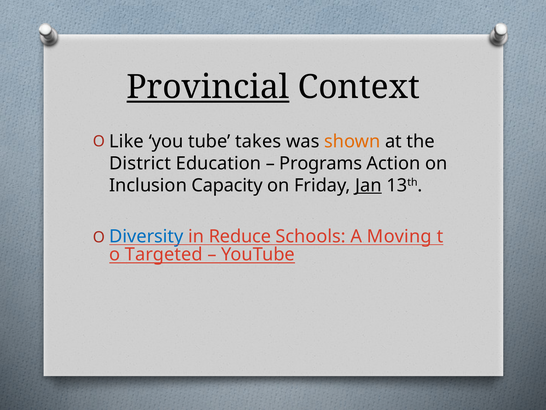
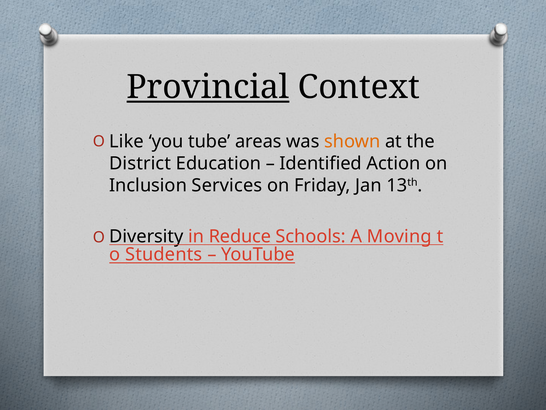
takes: takes -> areas (258, 141)
Programs: Programs -> Identified (321, 163)
Capacity: Capacity -> Services (227, 185)
Jan underline: present -> none (368, 185)
Diversity colour: blue -> black (146, 236)
Targeted: Targeted -> Students (164, 254)
